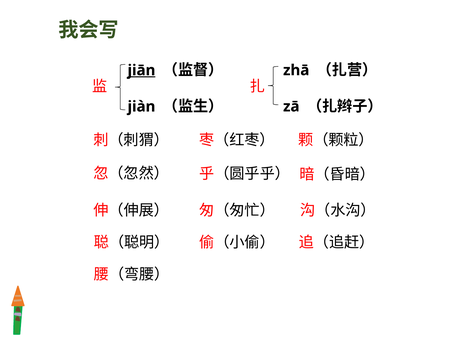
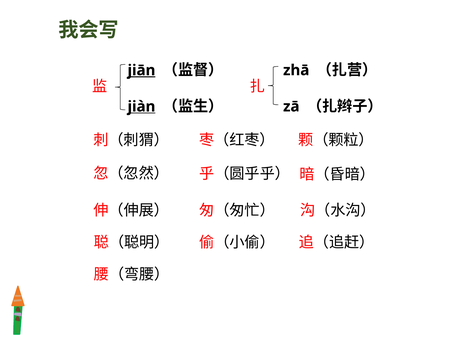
jiàn underline: none -> present (141, 106)
